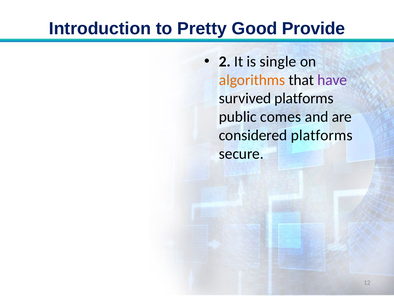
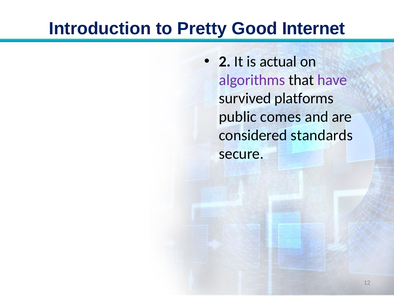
Provide: Provide -> Internet (313, 28)
single: single -> actual (278, 61)
algorithms colour: orange -> purple (252, 80)
considered platforms: platforms -> standards (322, 135)
